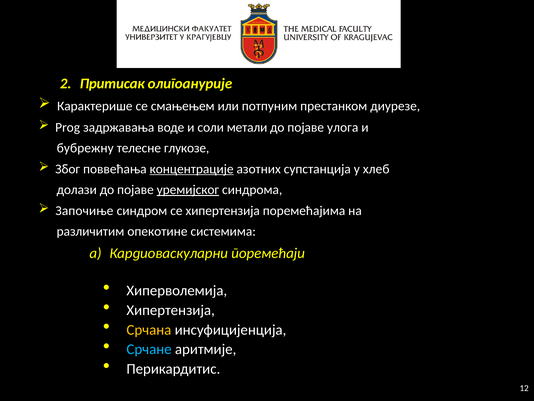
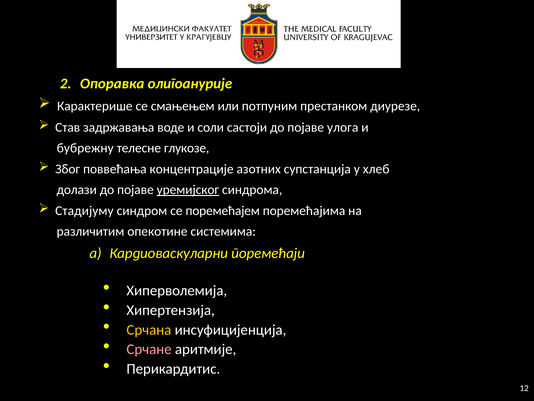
Притисак: Притисак -> Опоравка (112, 83)
Prog: Prog -> Став (68, 127)
метали: метали -> састоји (247, 127)
концентрације underline: present -> none (192, 169)
Започиње: Започиње -> Стадијуму (84, 210)
се хипертензија: хипертензија -> поремећајем (223, 210)
Срчане colour: light blue -> pink (149, 349)
